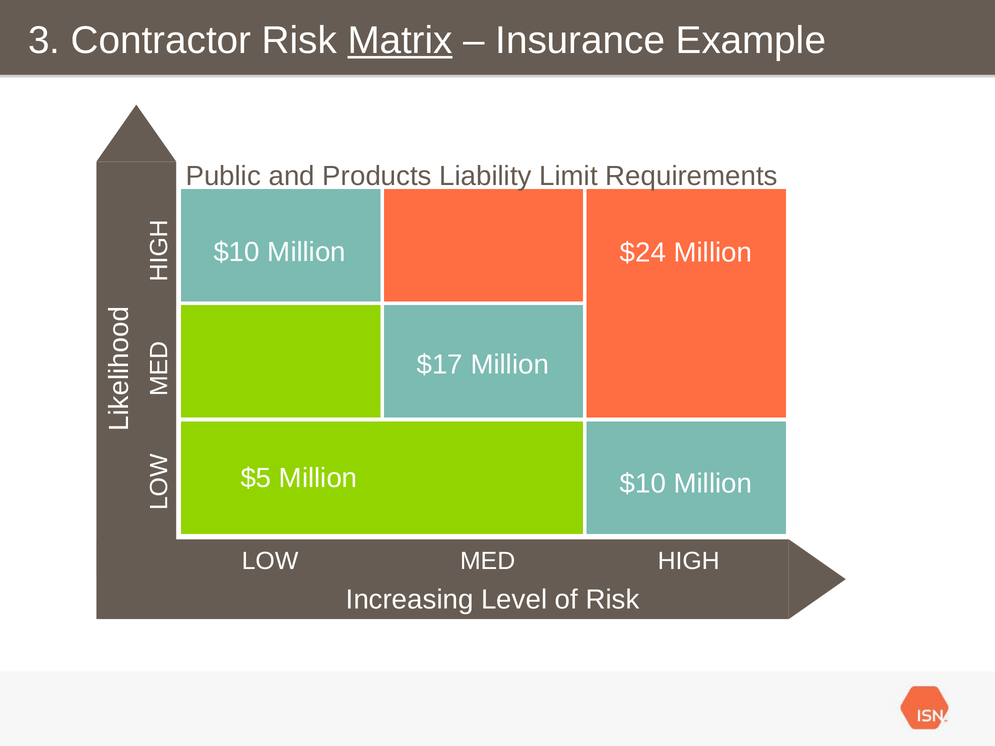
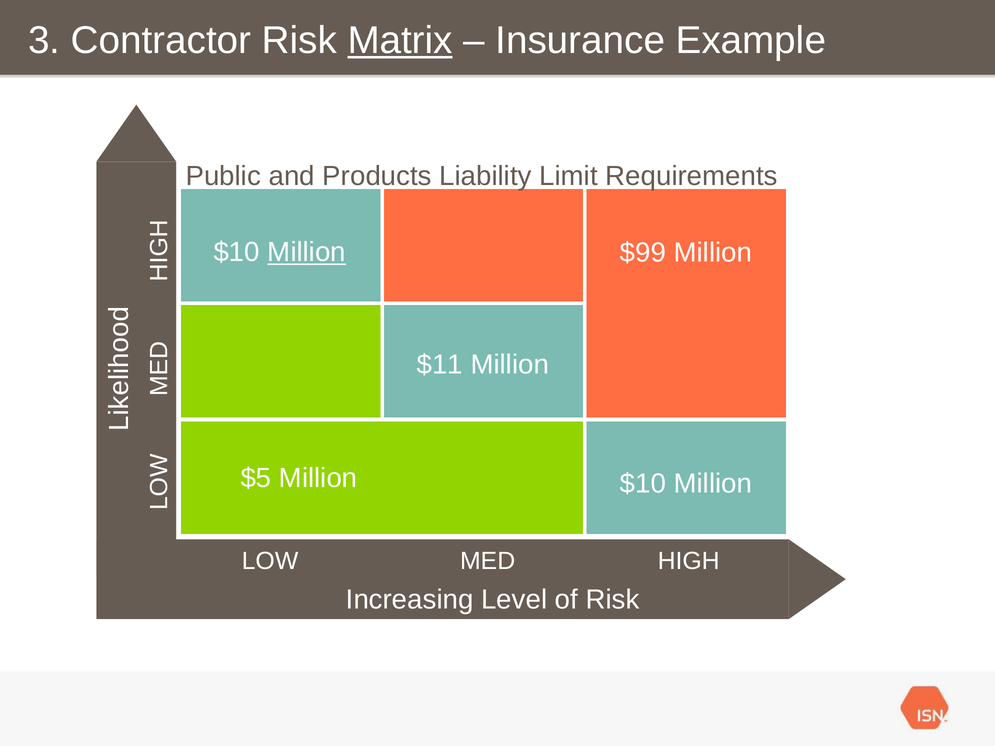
Million underline: none -> present (307, 252)
$24: $24 -> $99 (643, 253)
$17: $17 -> $11 (440, 365)
